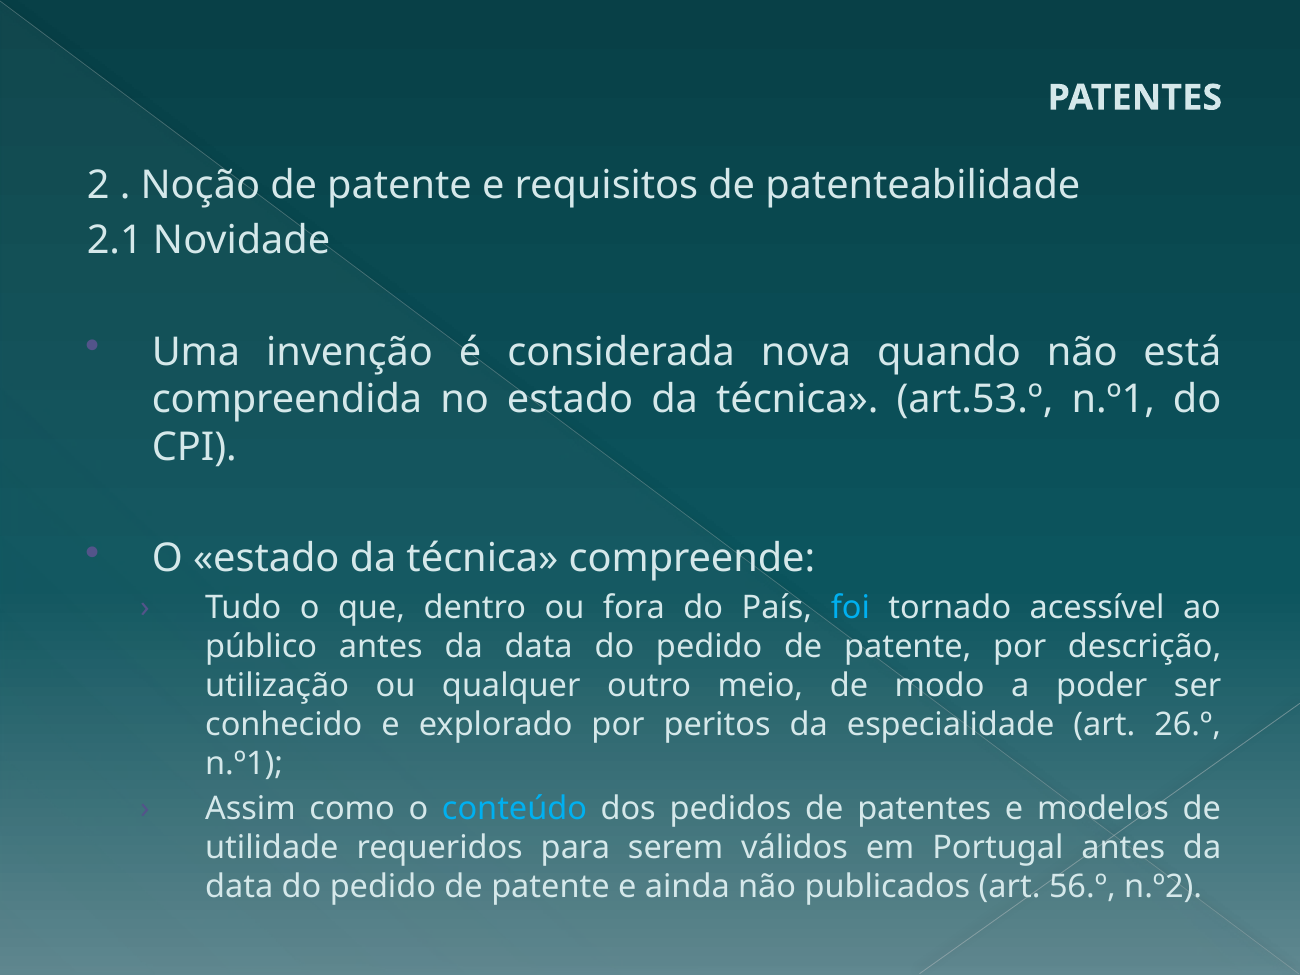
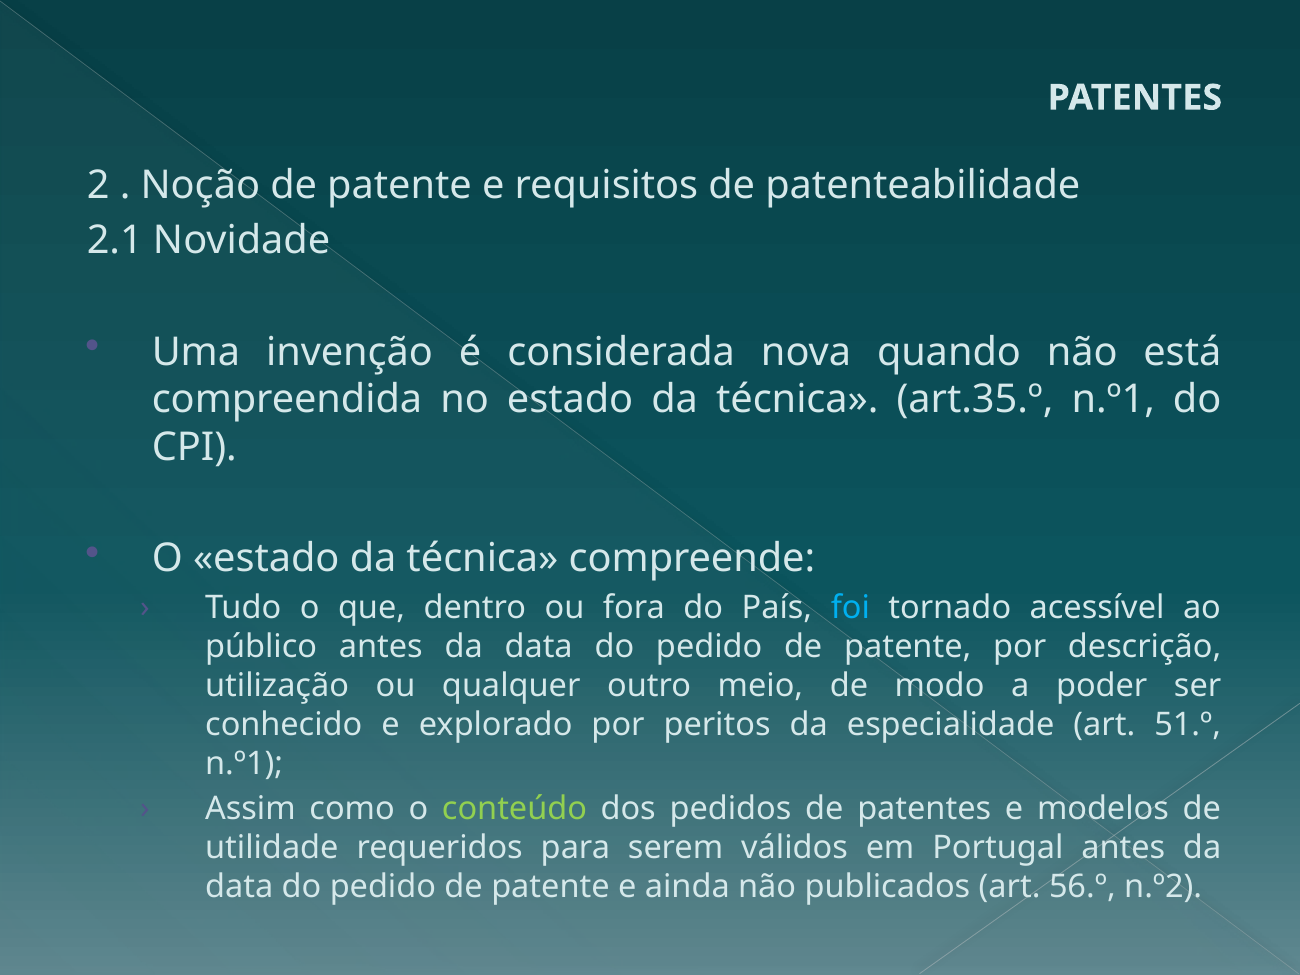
art.53.º: art.53.º -> art.35.º (975, 400)
26.º: 26.º -> 51.º (1188, 724)
conteúdo colour: light blue -> light green (514, 809)
